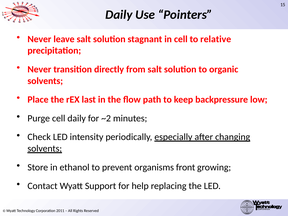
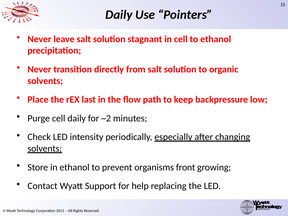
to relative: relative -> ethanol (216, 39)
